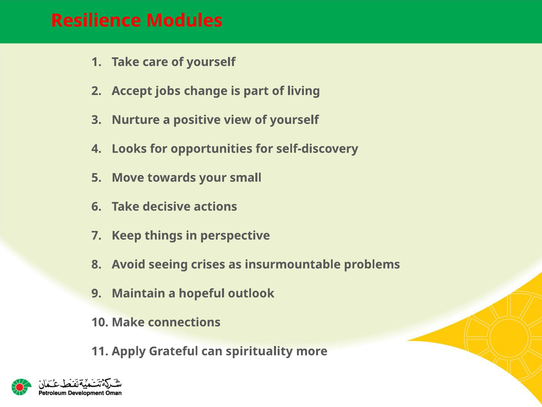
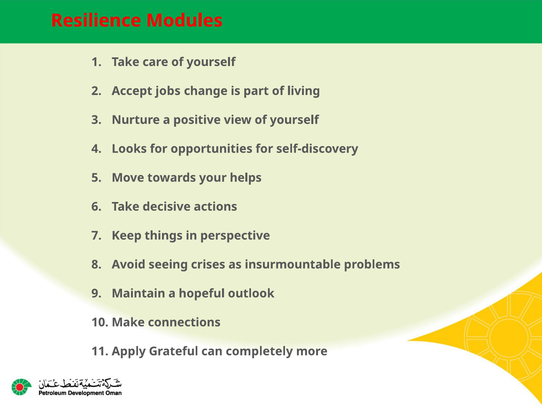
small: small -> helps (246, 178)
spirituality: spirituality -> completely (259, 351)
